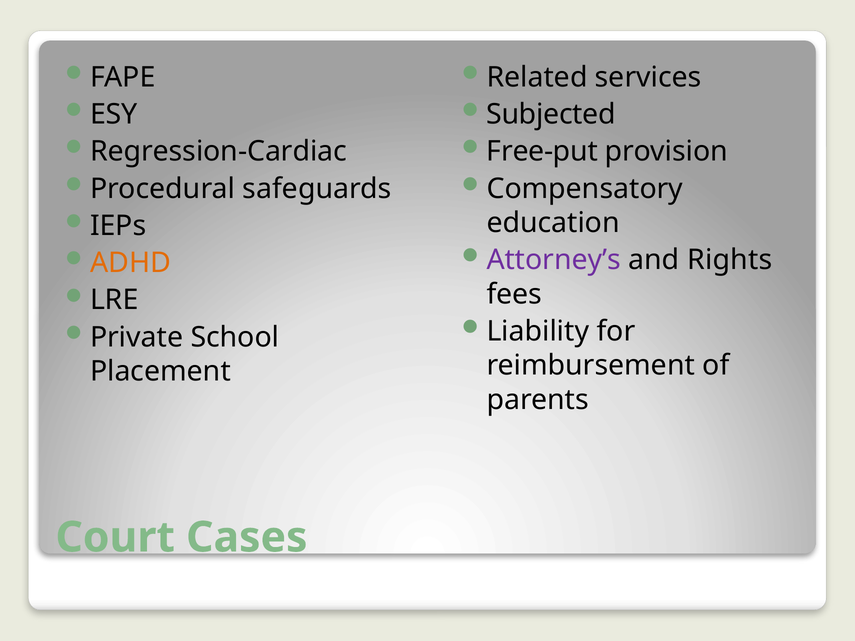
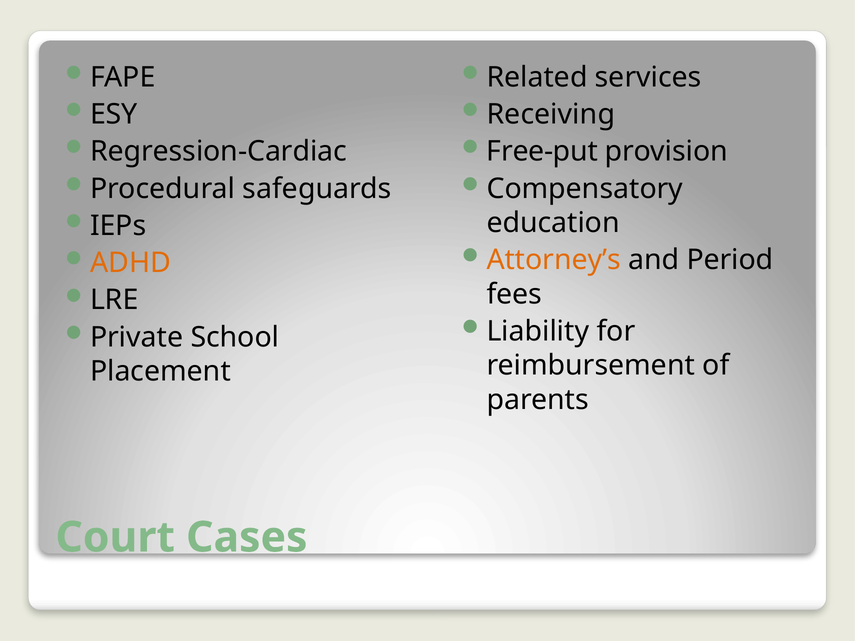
Subjected: Subjected -> Receiving (551, 114)
Attorney’s colour: purple -> orange (554, 260)
Rights: Rights -> Period (730, 260)
